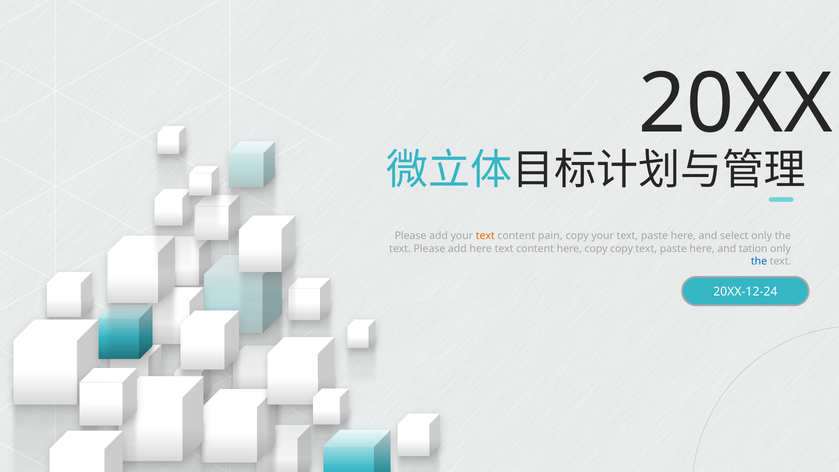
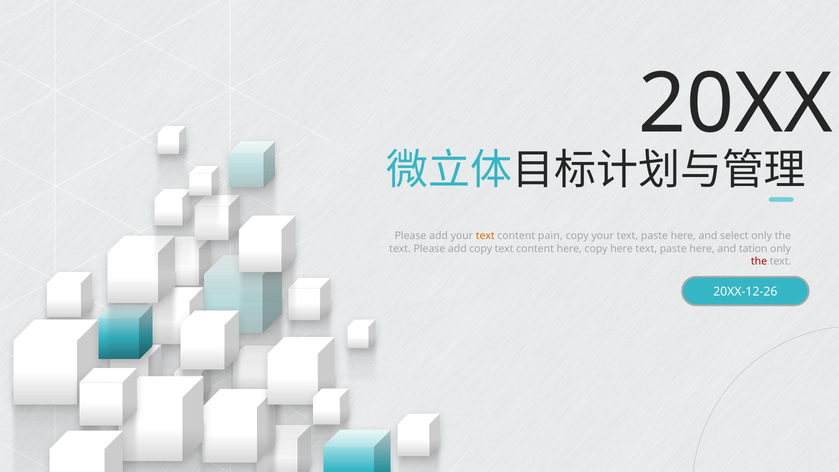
add here: here -> copy (481, 249)
copy copy: copy -> here (622, 249)
the colour: blue -> red (759, 261)
20XX-12-24: 20XX-12-24 -> 20XX-12-26 (745, 292)
